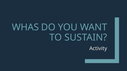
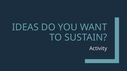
WHAS: WHAS -> IDEAS (25, 27)
